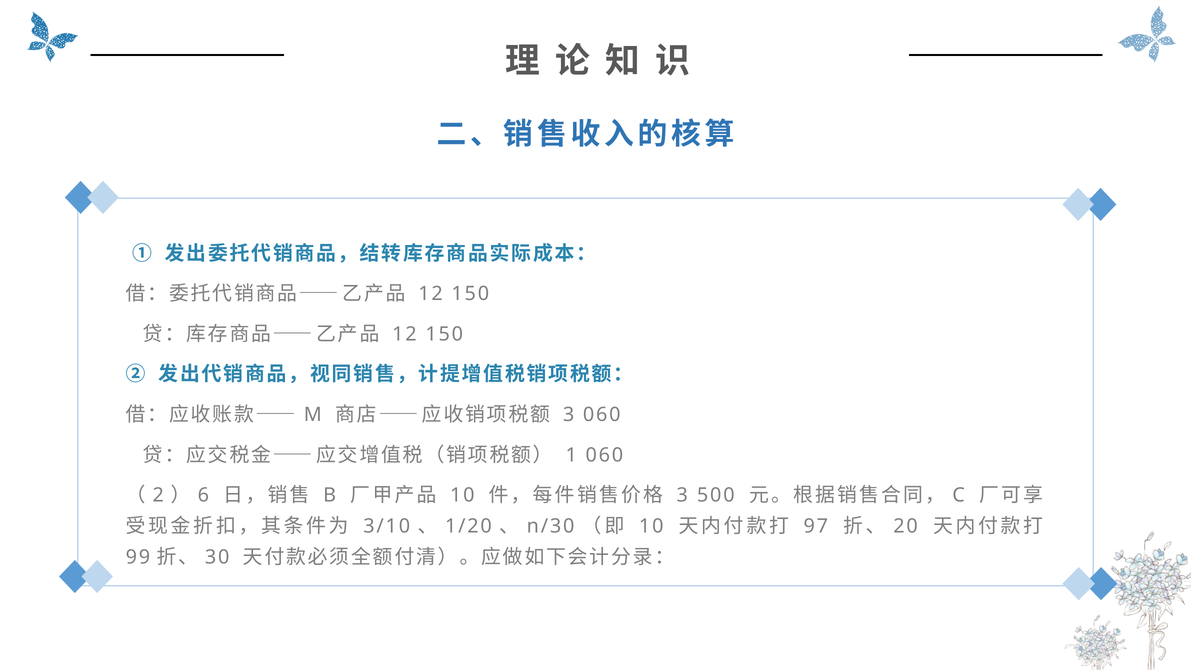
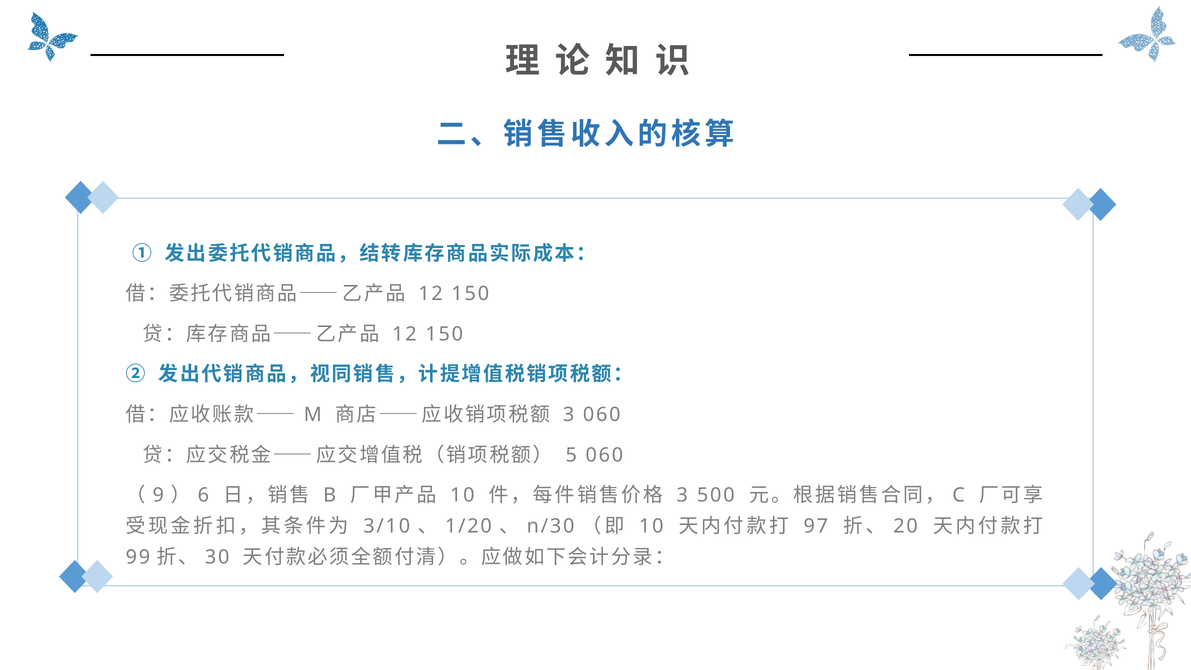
1: 1 -> 5 (571, 455)
2: 2 -> 9 (158, 495)
